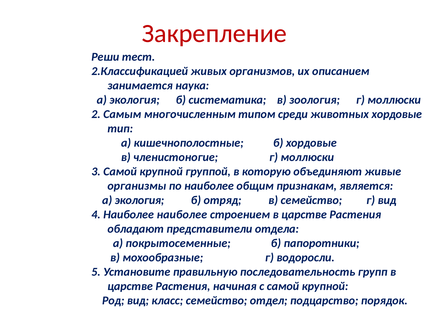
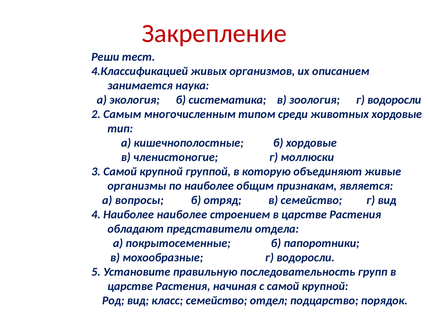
2.Классификацией: 2.Классификацией -> 4.Классификацией (140, 71)
зоология г моллюски: моллюски -> водоросли (394, 100)
экология: экология -> вопросы (139, 200)
